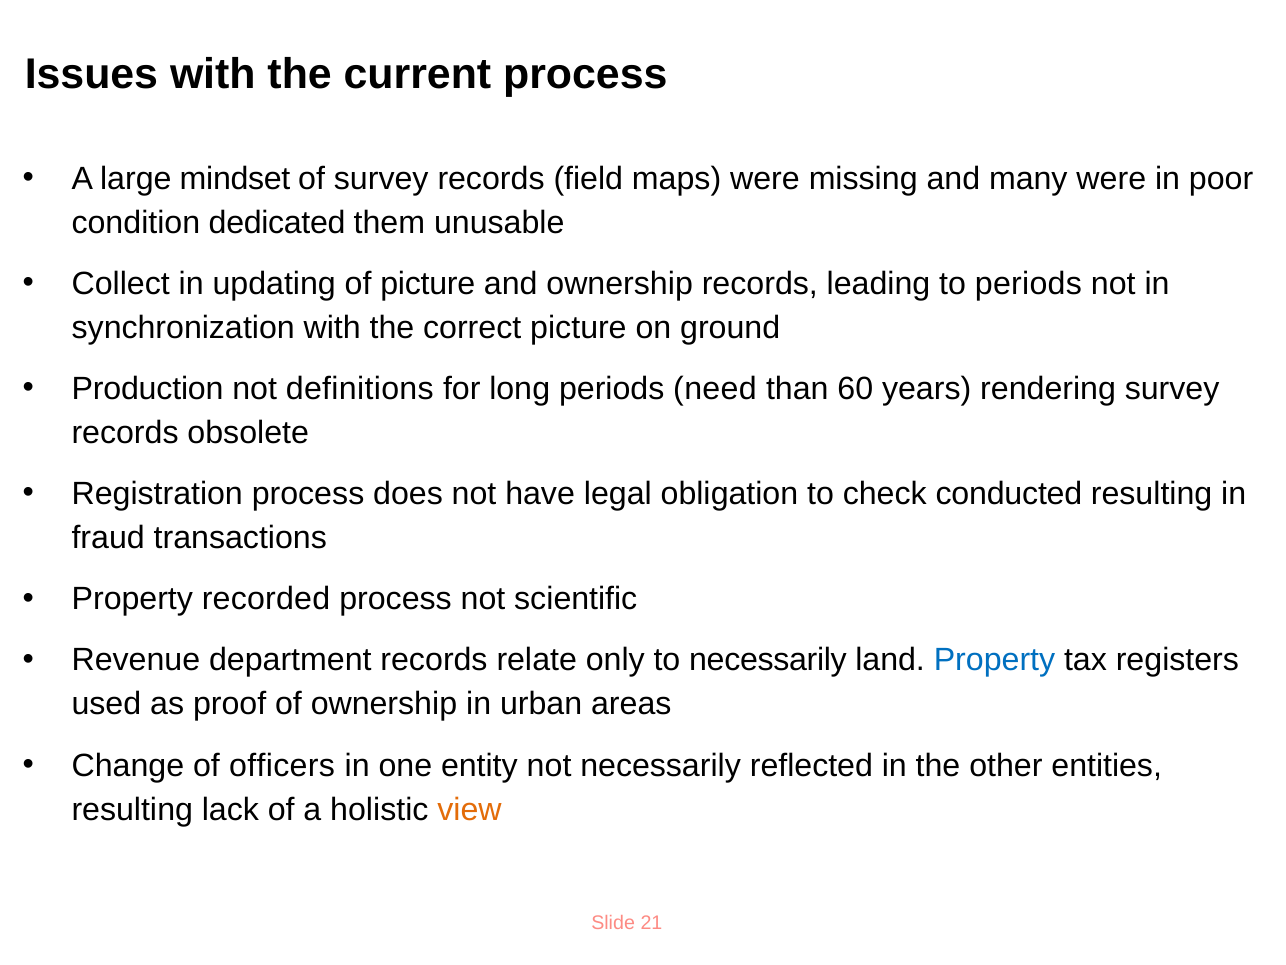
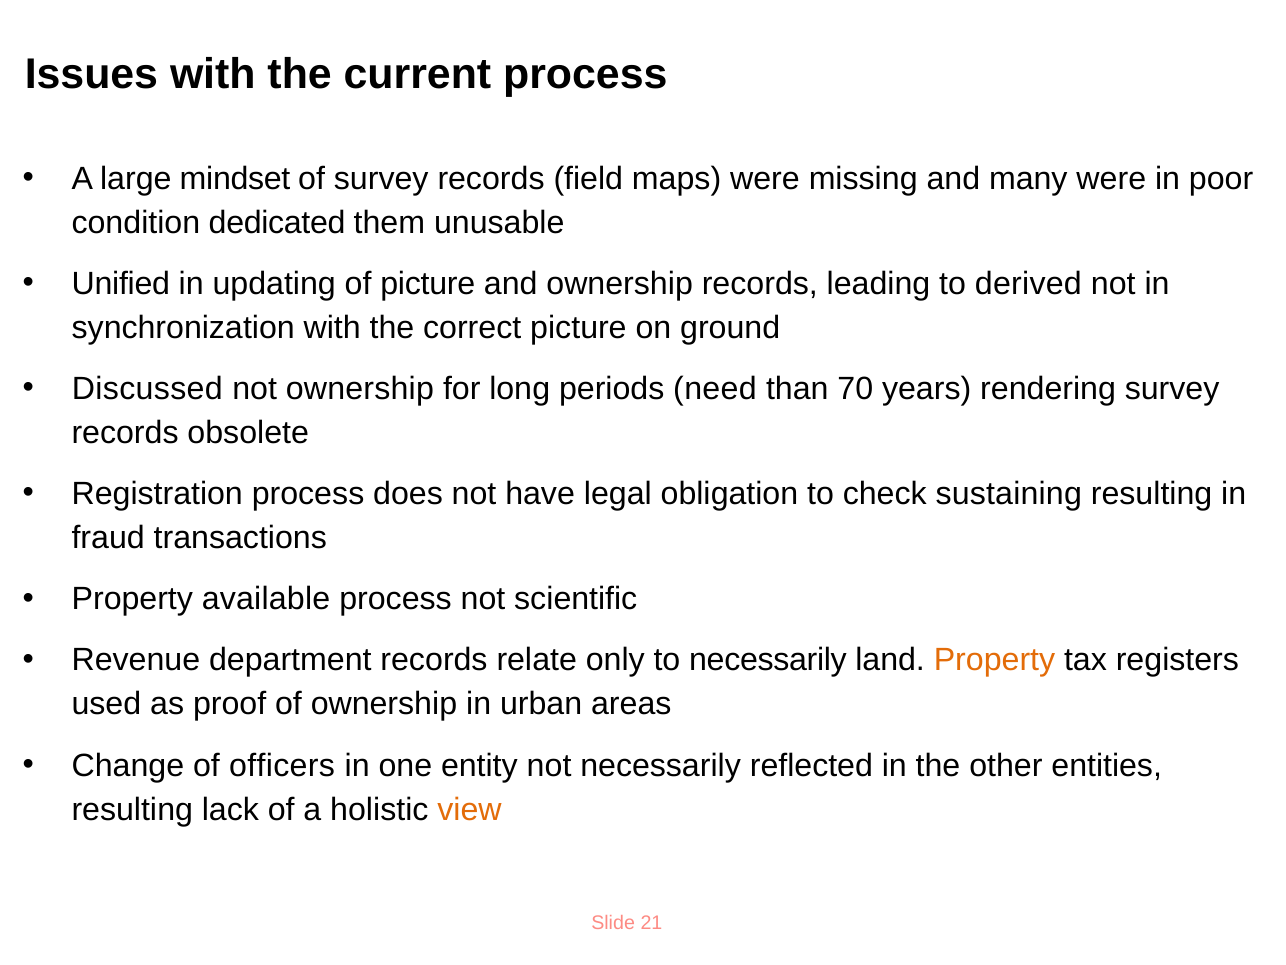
Collect: Collect -> Unified (121, 284)
to periods: periods -> derived (1028, 284)
Production: Production -> Discussed (147, 389)
not definitions: definitions -> ownership (360, 389)
60: 60 -> 70 (855, 389)
conducted: conducted -> sustaining (1009, 494)
recorded: recorded -> available (266, 599)
Property colour: blue -> orange (995, 660)
